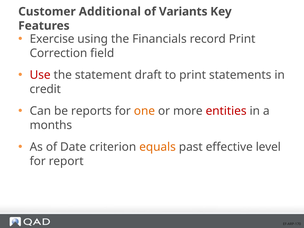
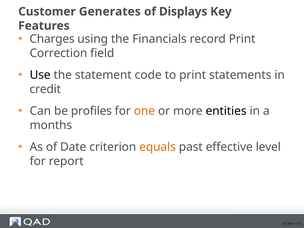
Additional: Additional -> Generates (110, 12)
Variants: Variants -> Displays (183, 12)
Exercise: Exercise -> Charges (52, 39)
Use colour: red -> black (40, 75)
draft: draft -> code (148, 75)
reports: reports -> profiles (91, 111)
entities colour: red -> black (226, 111)
